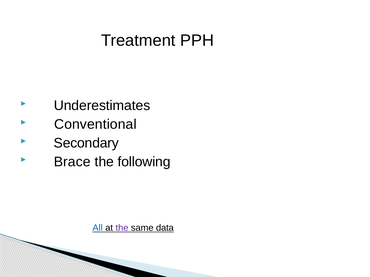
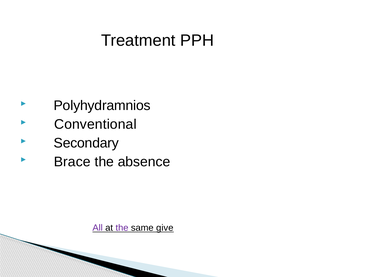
Underestimates: Underestimates -> Polyhydramnios (102, 106)
following: following -> absence (144, 162)
All colour: blue -> purple (98, 228)
data: data -> give (165, 228)
